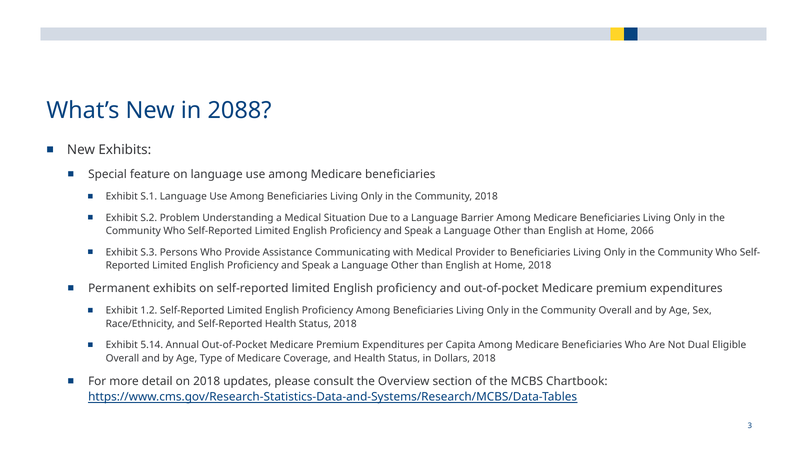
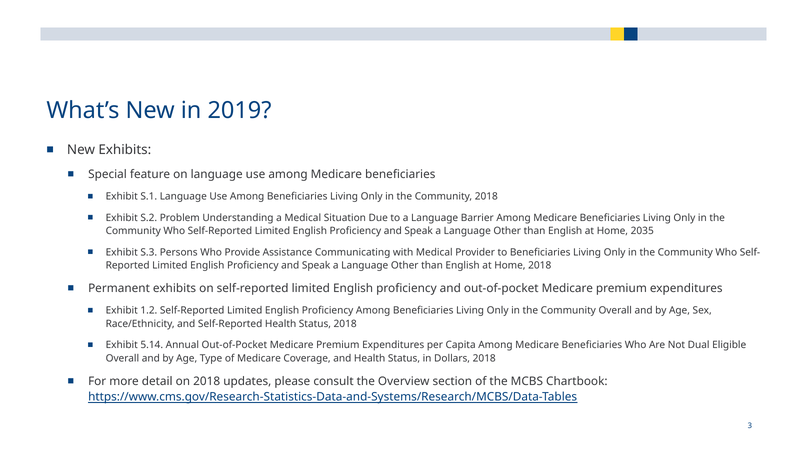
2088: 2088 -> 2019 (240, 111)
2066: 2066 -> 2035 (642, 231)
